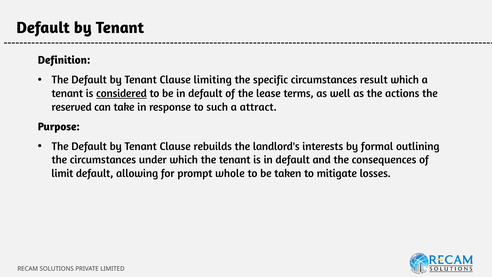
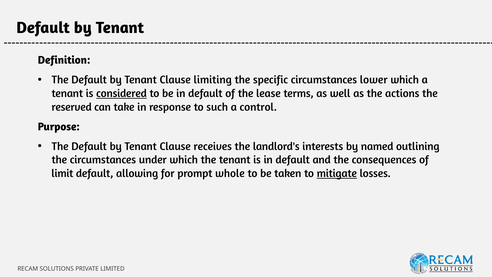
result: result -> lower (374, 80)
attract: attract -> control (258, 107)
rebuilds: rebuilds -> receives (213, 146)
formal: formal -> named (377, 146)
mitigate underline: none -> present (337, 173)
